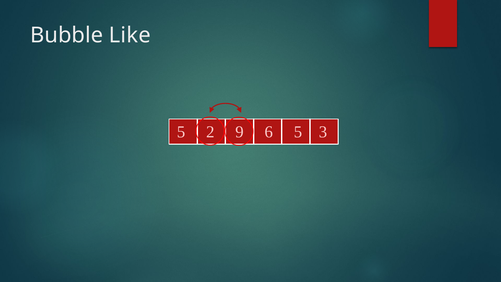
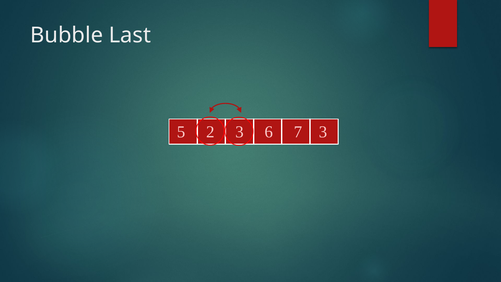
Like: Like -> Last (130, 35)
2 9: 9 -> 3 (239, 132)
6 5: 5 -> 7 (298, 132)
